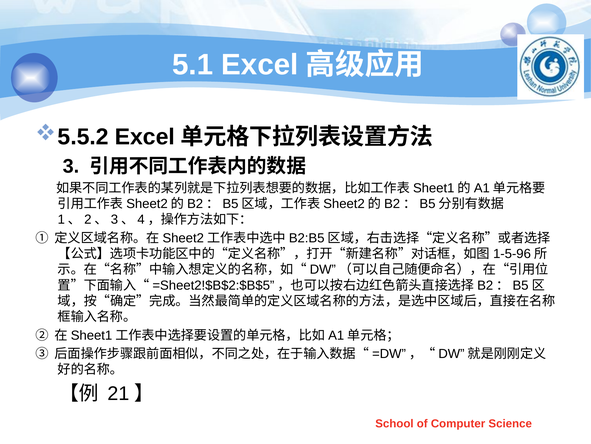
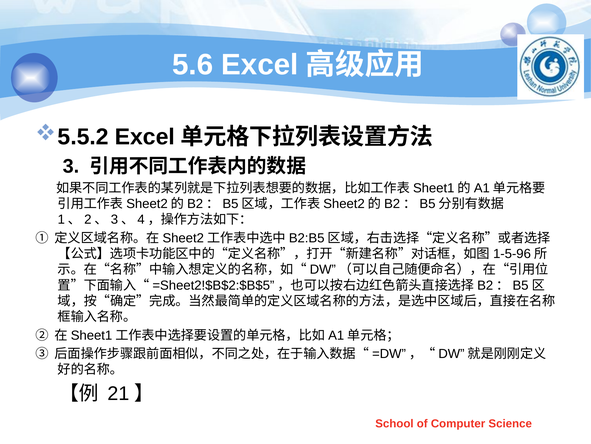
5.1: 5.1 -> 5.6 (193, 65)
